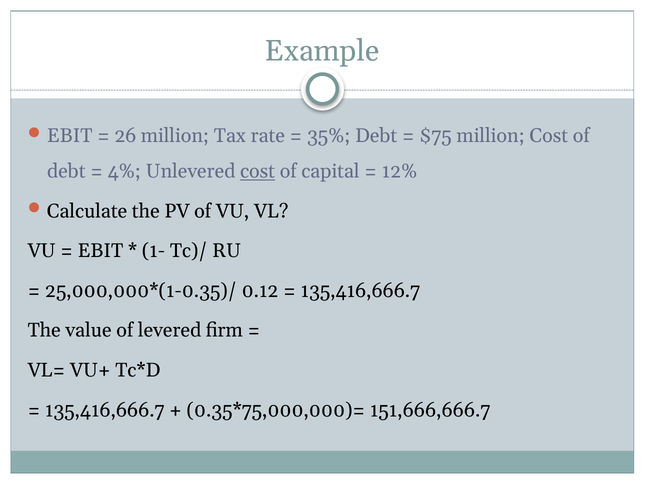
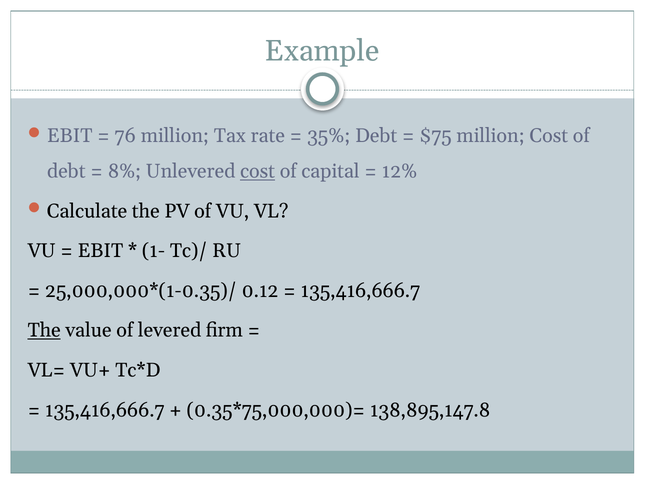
26: 26 -> 76 (125, 136)
4%: 4% -> 8% (124, 171)
The underline: none -> present (44, 330)
151,666,666.7: 151,666,666.7 -> 138,895,147.8 (430, 410)
